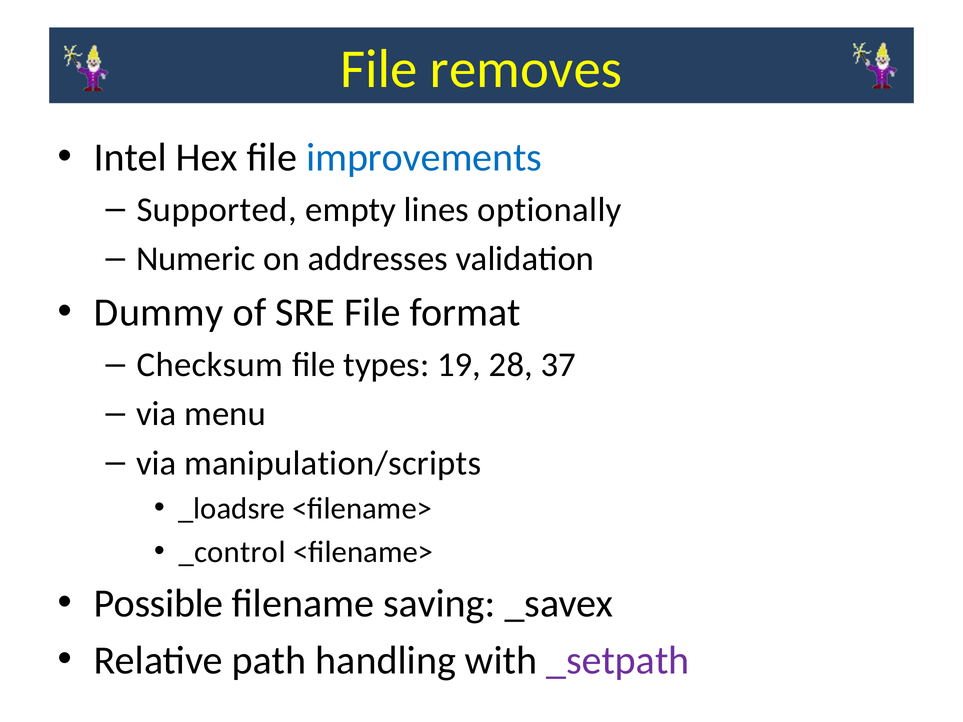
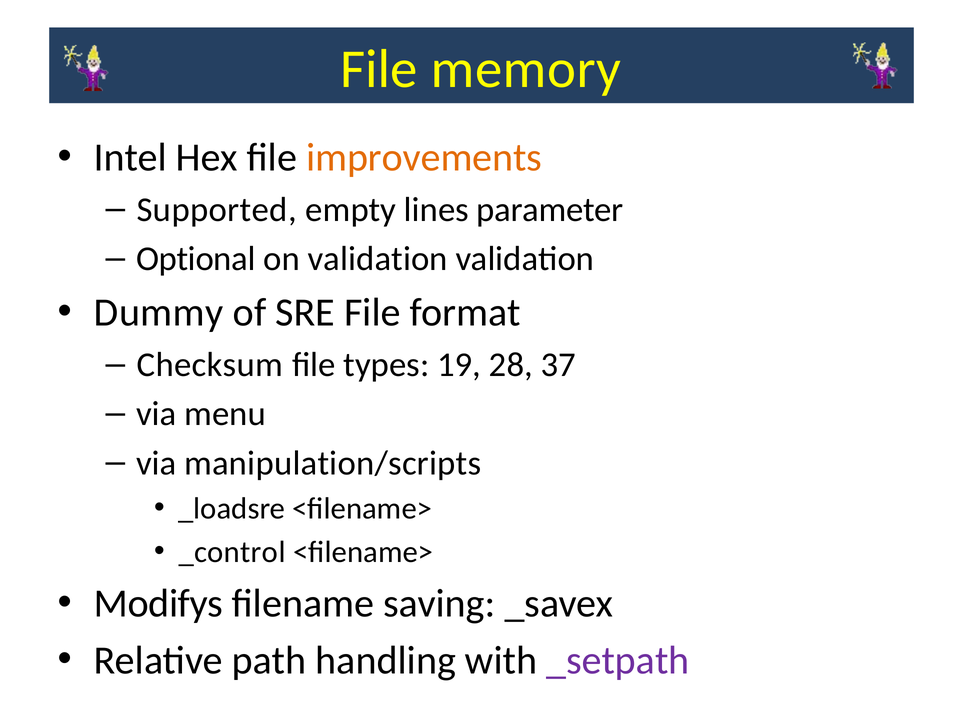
removes: removes -> memory (526, 69)
improvements colour: blue -> orange (424, 158)
optionally: optionally -> parameter (550, 210)
Numeric: Numeric -> Optional (196, 259)
on addresses: addresses -> validation (378, 259)
Possible: Possible -> Modifys (159, 604)
